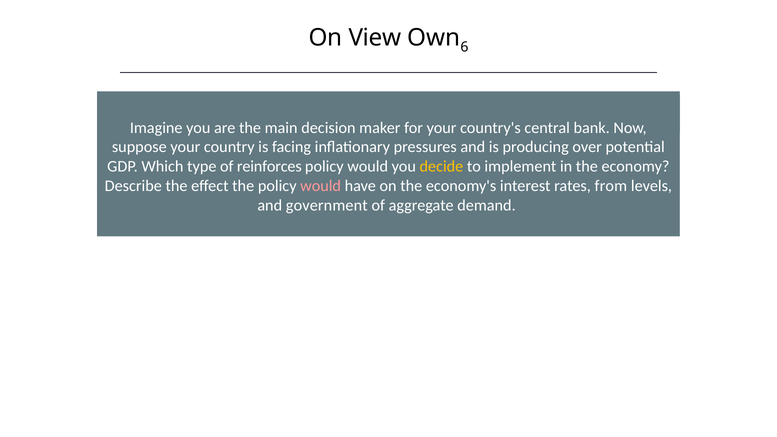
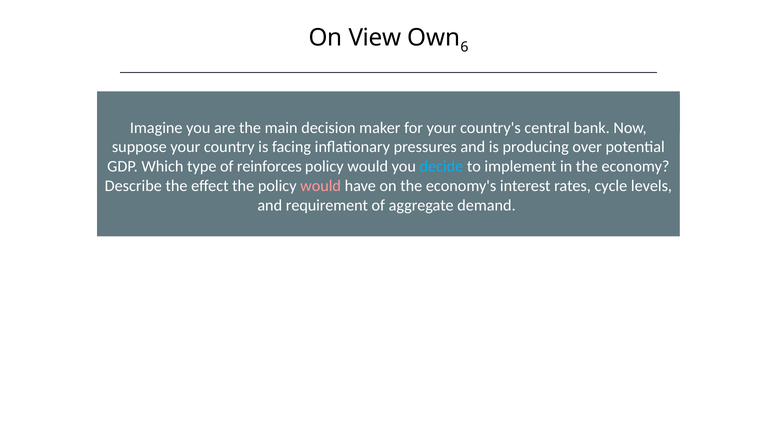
decide colour: yellow -> light blue (441, 167)
from: from -> cycle (611, 186)
government: government -> requirement (327, 205)
